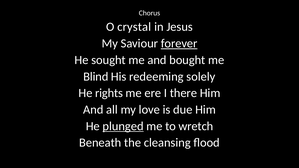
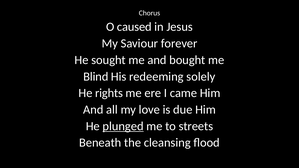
crystal: crystal -> caused (134, 27)
forever underline: present -> none (179, 43)
there: there -> came (183, 93)
wretch: wretch -> streets (196, 126)
